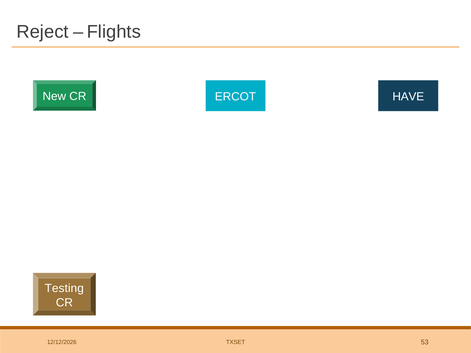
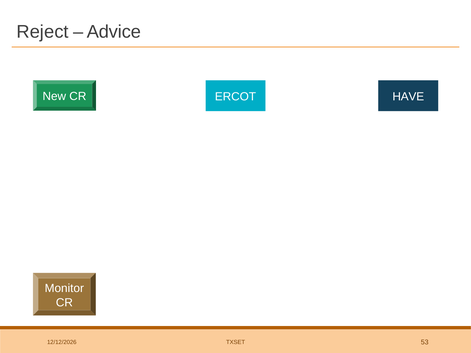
Flights: Flights -> Advice (114, 32)
Testing: Testing -> Monitor (64, 289)
